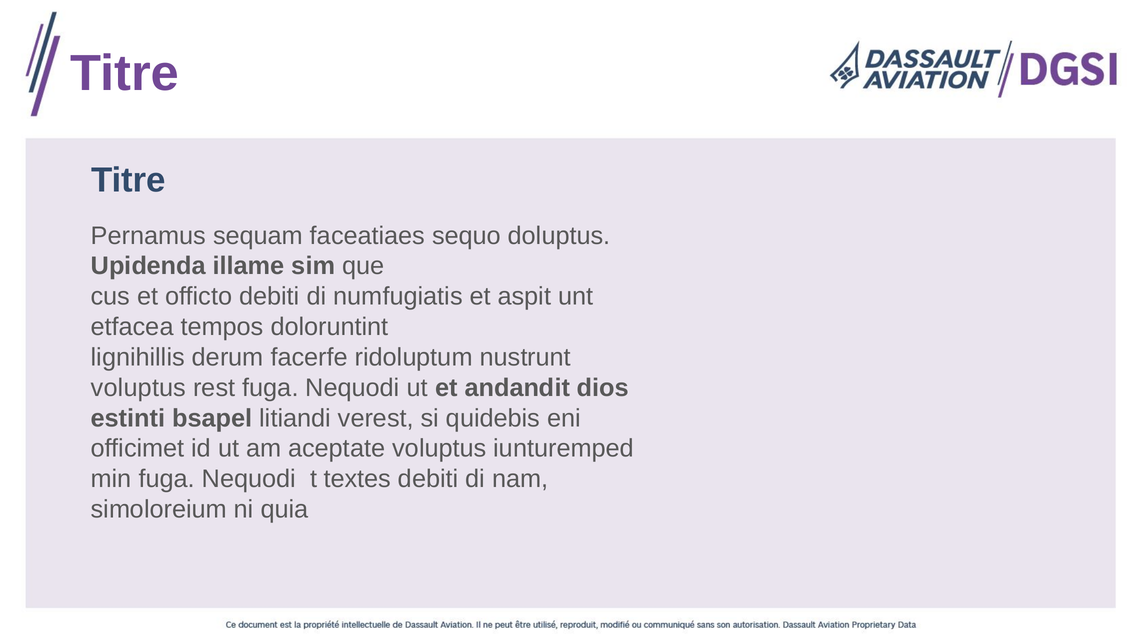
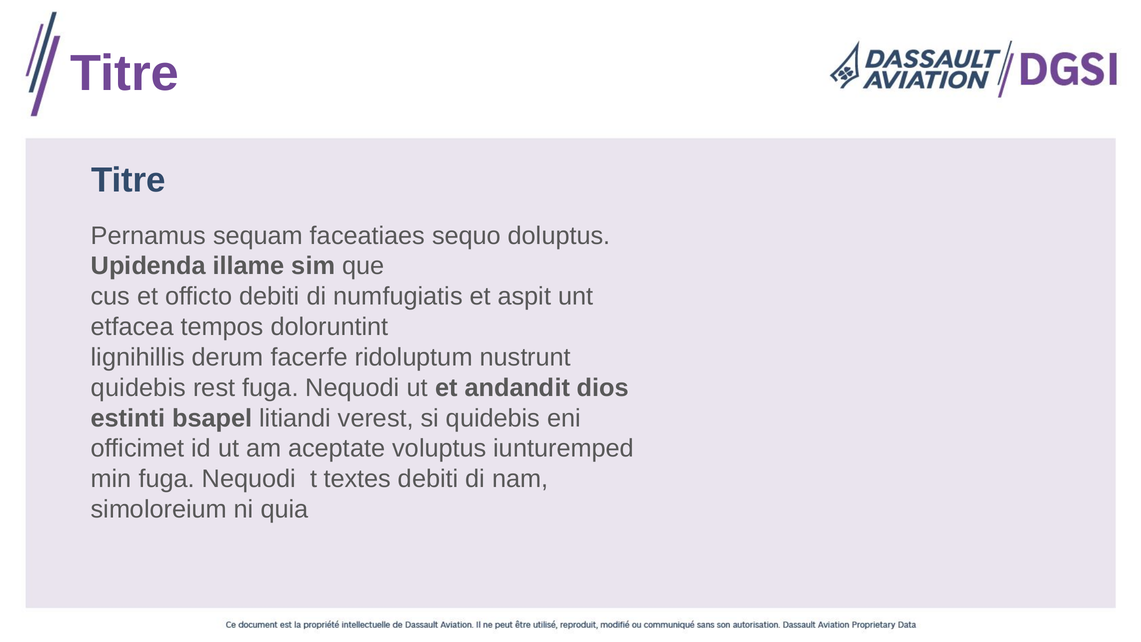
voluptus: voluptus -> quidebis (139, 388)
